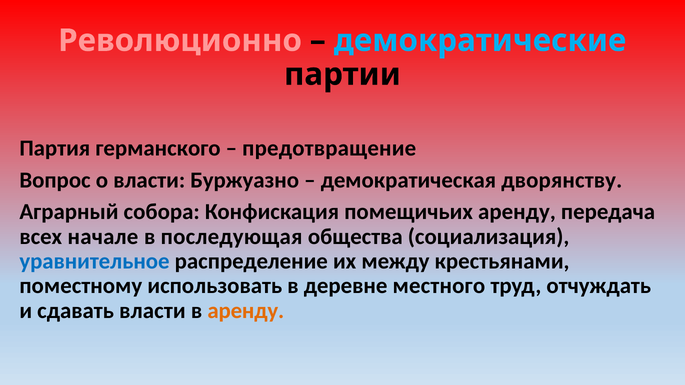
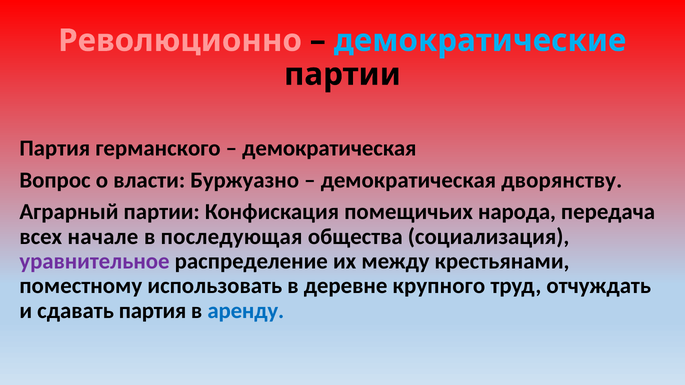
предотвращение: предотвращение -> демократическая (329, 148)
Аграрный собора: собора -> партии (162, 212)
помещичьих аренду: аренду -> народа (517, 212)
уравнительное colour: blue -> purple (94, 261)
местного: местного -> крупного (439, 286)
сдавать власти: власти -> партия (153, 311)
аренду colour: orange -> blue (246, 311)
